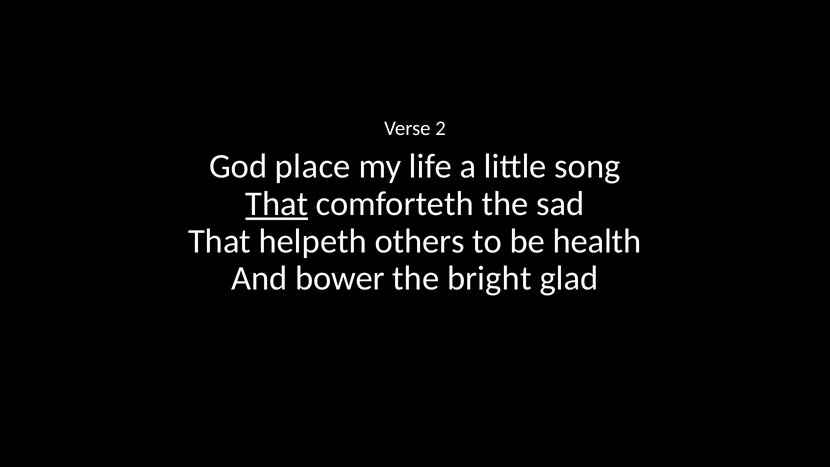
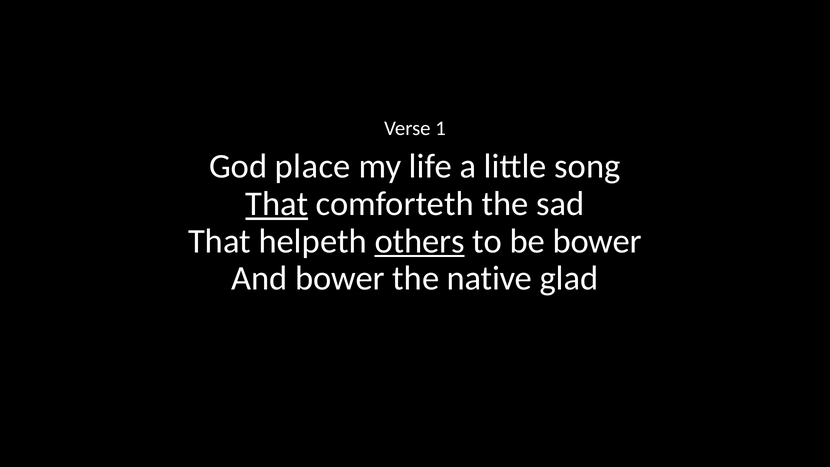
2: 2 -> 1 (441, 128)
others underline: none -> present (420, 241)
be health: health -> bower (597, 241)
bright: bright -> native (490, 278)
